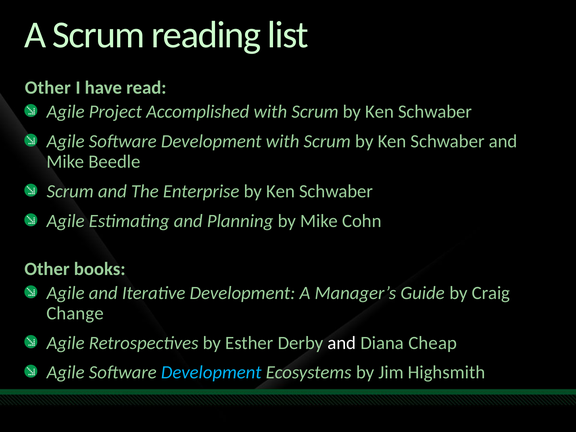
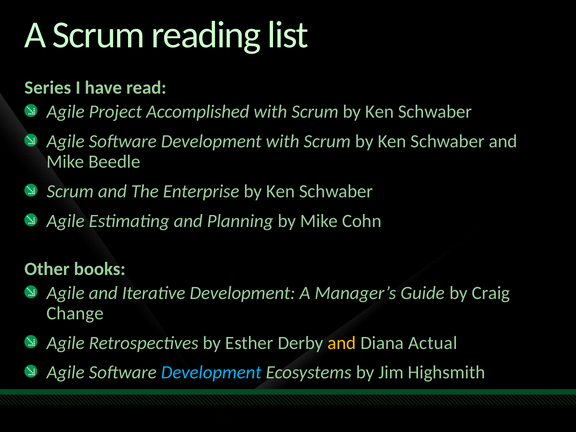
Other: Other -> Series (48, 88)
and colour: white -> yellow (342, 343)
Cheap: Cheap -> Actual (433, 343)
